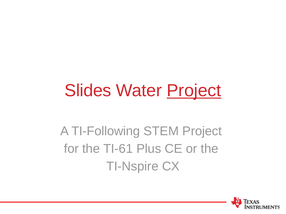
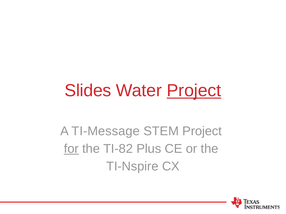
TI-Following: TI-Following -> TI-Message (106, 131)
for underline: none -> present (71, 149)
TI-61: TI-61 -> TI-82 (118, 149)
